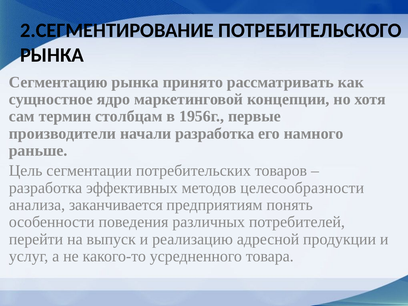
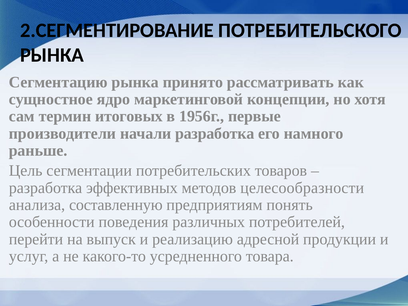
столбцам: столбцам -> итоговых (129, 116)
заканчивается: заканчивается -> составленную (116, 205)
